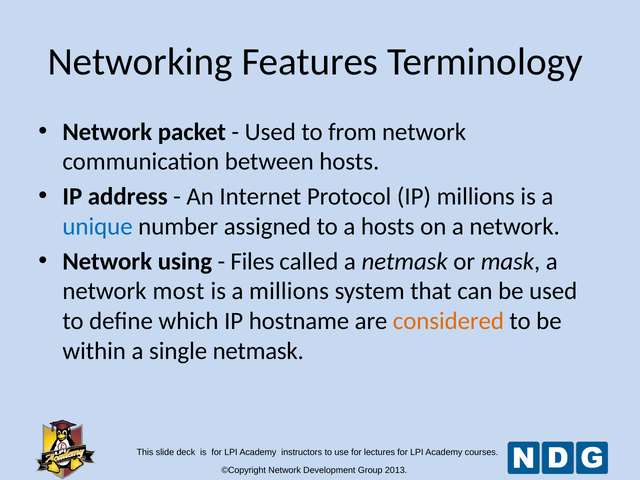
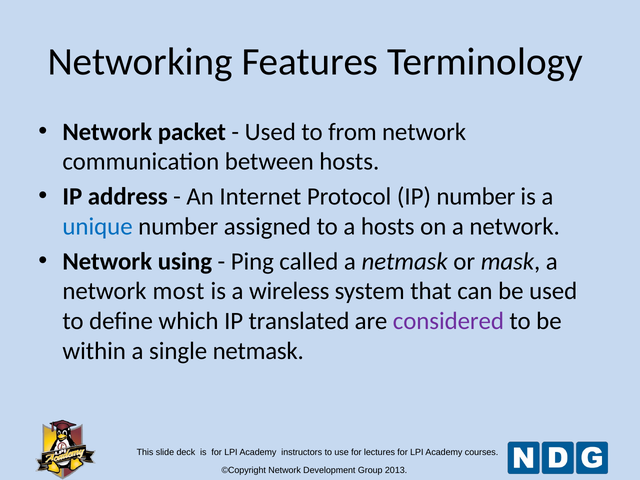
IP millions: millions -> number (476, 197)
Files: Files -> Ping (252, 261)
a millions: millions -> wireless (289, 291)
hostname: hostname -> translated (299, 321)
considered colour: orange -> purple (448, 321)
